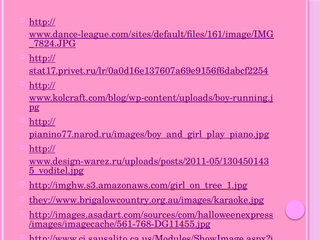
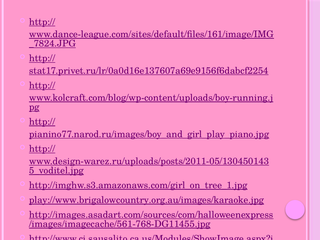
they://www.brigalowcountry.org.au/images/karaoke.jpg: they://www.brigalowcountry.org.au/images/karaoke.jpg -> play://www.brigalowcountry.org.au/images/karaoke.jpg (146, 200)
